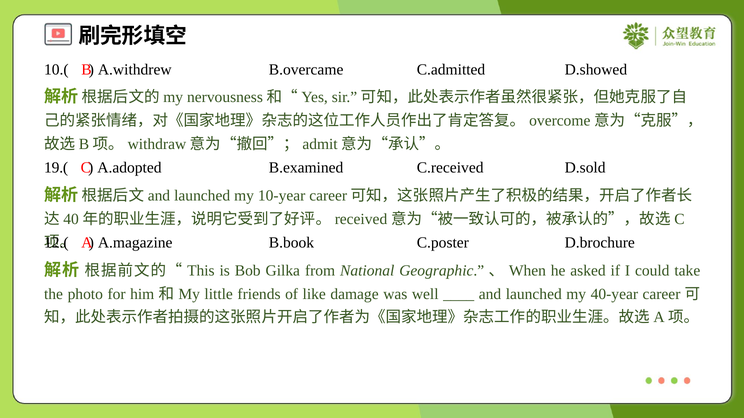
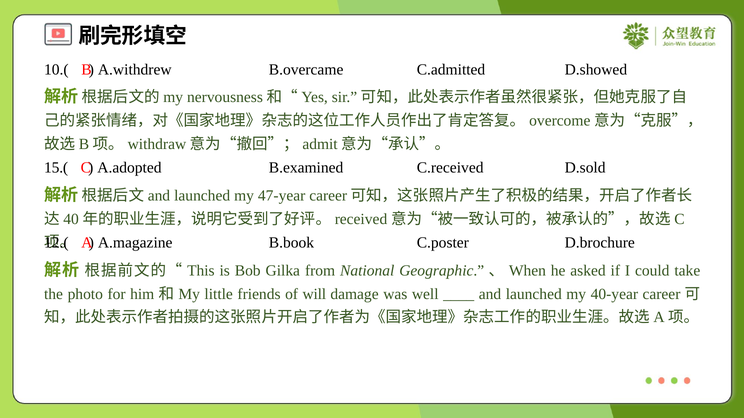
19.(: 19.( -> 15.( (56, 168)
10-year: 10-year -> 47-year (282, 196)
like: like -> will (314, 294)
